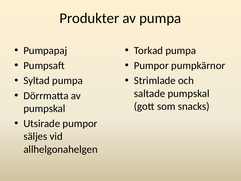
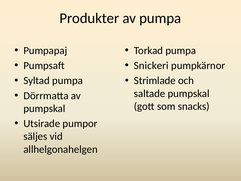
Pumpor: Pumpor -> Snickeri (151, 66)
